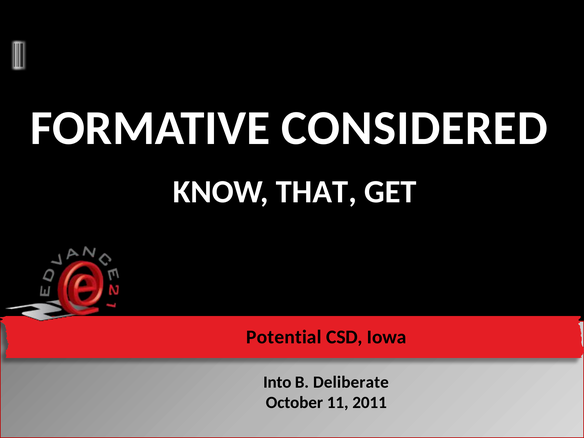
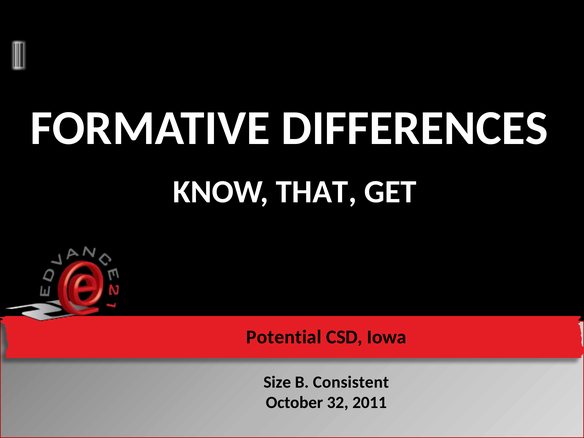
CONSIDERED: CONSIDERED -> DIFFERENCES (415, 128)
Into: Into -> Size (277, 382)
Deliberate: Deliberate -> Consistent (351, 382)
11: 11 -> 32 (338, 403)
